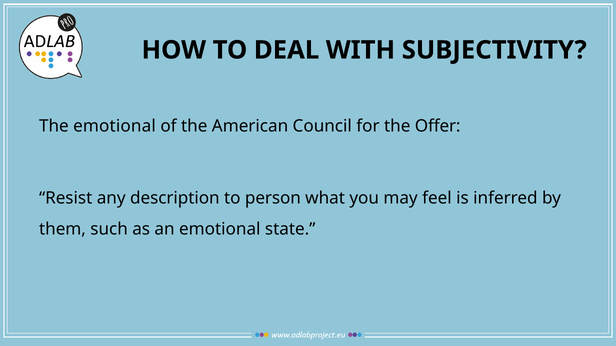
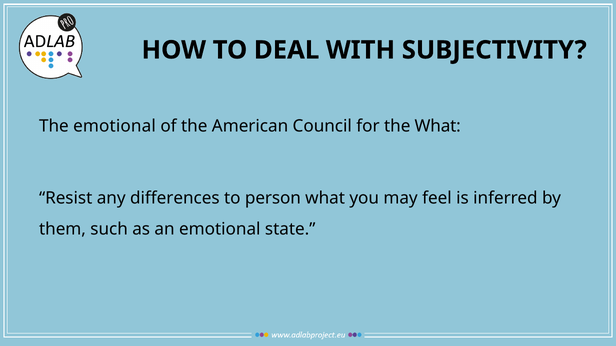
the Offer: Offer -> What (438, 127)
description: description -> differences (175, 199)
